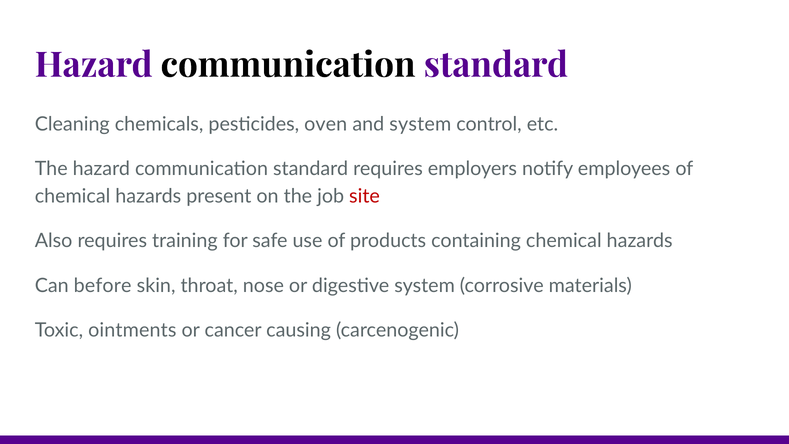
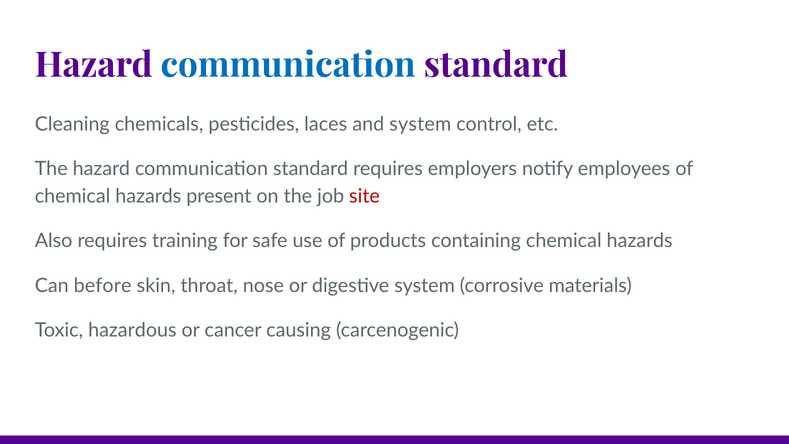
communication colour: black -> blue (288, 65)
oven: oven -> laces (326, 124)
ointments: ointments -> hazardous (132, 330)
